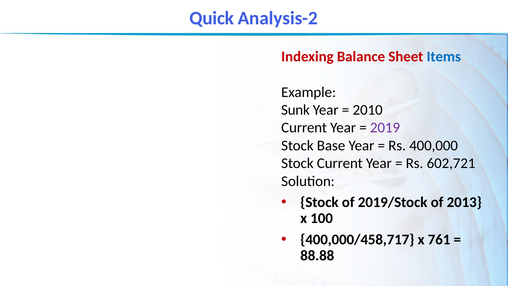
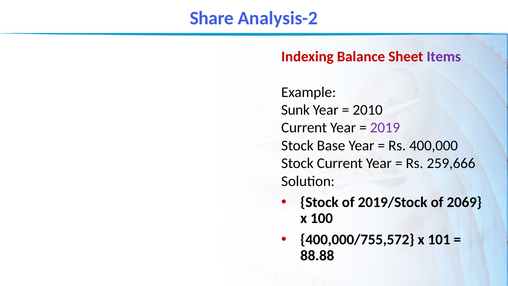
Quick: Quick -> Share (212, 18)
Items colour: blue -> purple (444, 56)
602,721: 602,721 -> 259,666 (451, 163)
2013: 2013 -> 2069 (464, 202)
400,000/458,717: 400,000/458,717 -> 400,000/755,572 (357, 239)
761: 761 -> 101 (439, 239)
